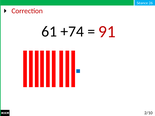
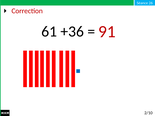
+74: +74 -> +36 (72, 32)
